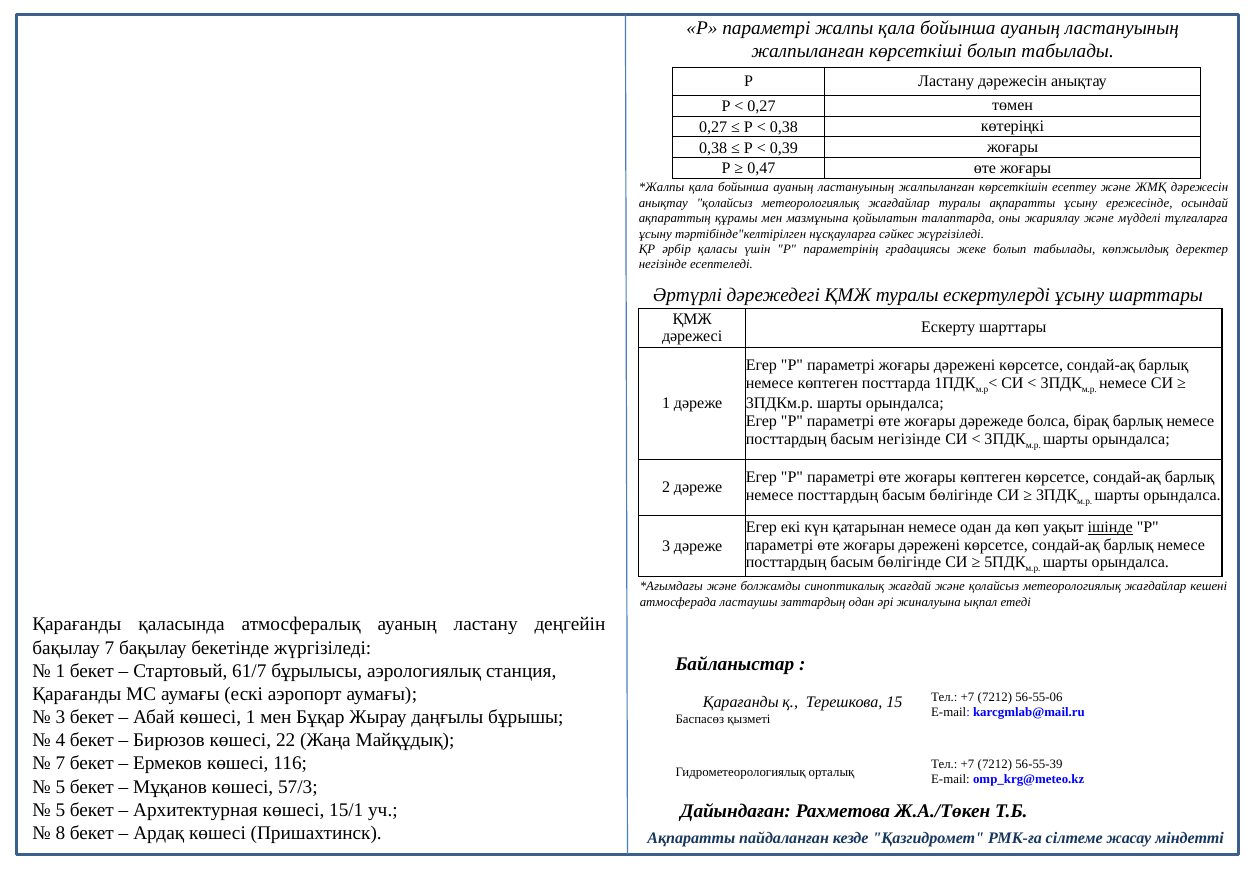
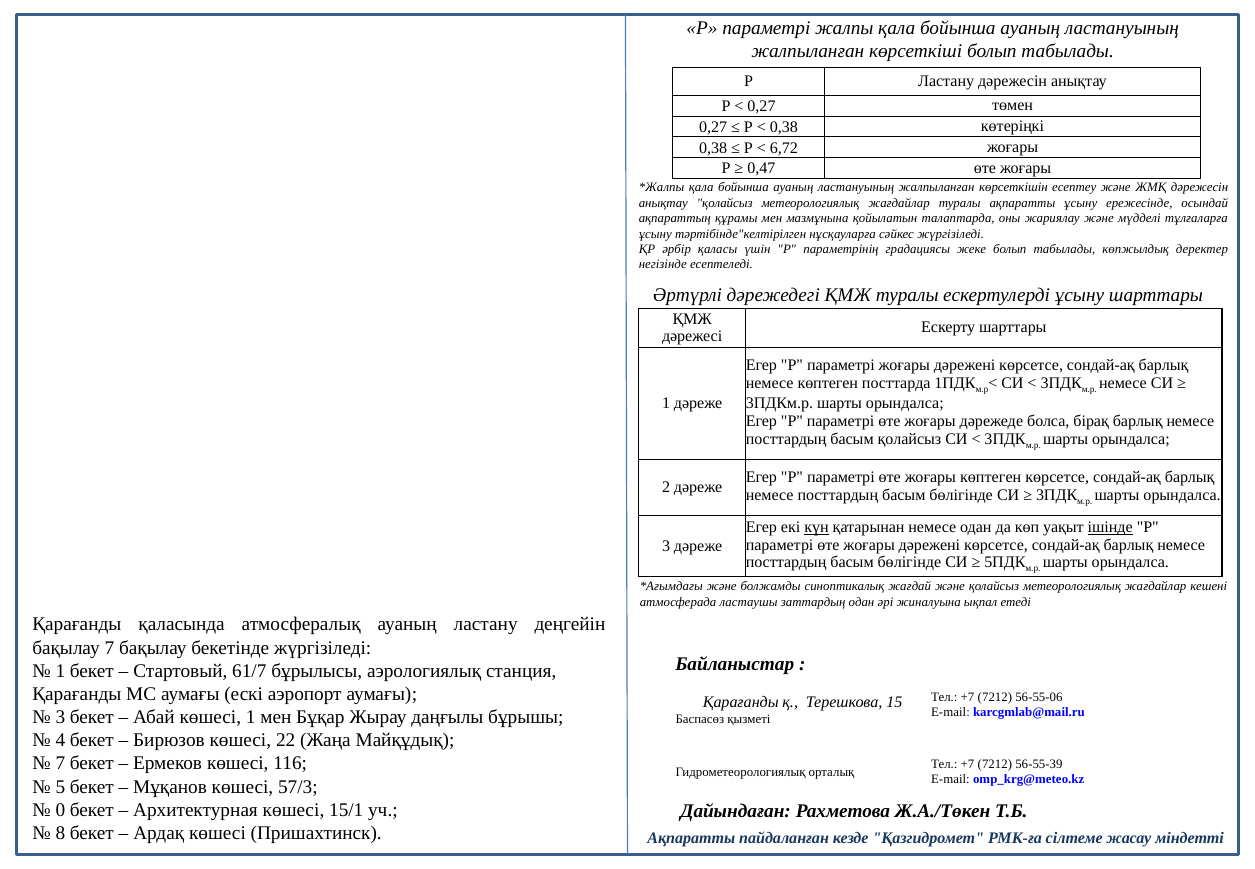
0,39: 0,39 -> 6,72 (784, 148)
басым негізінде: негізінде -> қолайсыз (909, 439)
күн underline: none -> present (817, 527)
5: 5 -> 0 (60, 810)
